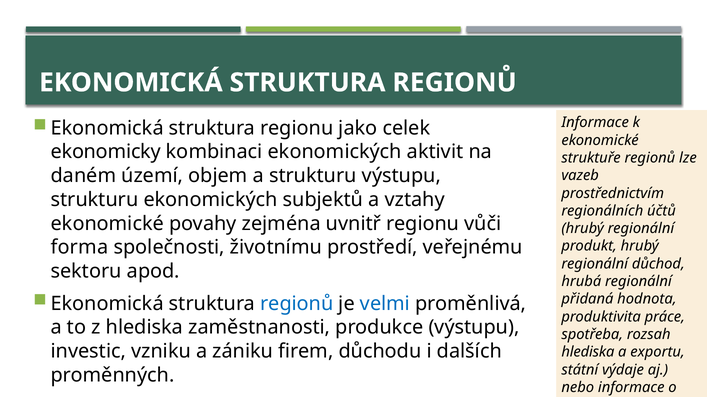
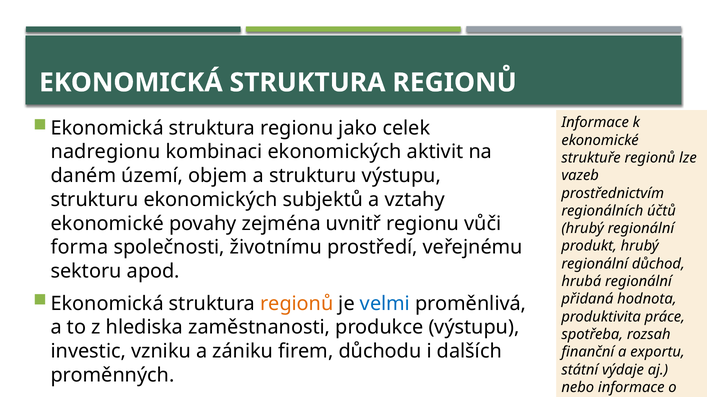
ekonomicky: ekonomicky -> nadregionu (106, 152)
regionů colour: blue -> orange (297, 304)
hlediska: hlediska -> finanční (588, 353)
